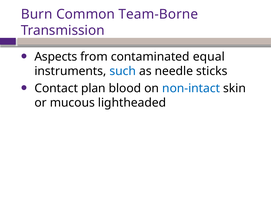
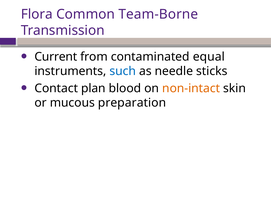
Burn: Burn -> Flora (37, 14)
Aspects: Aspects -> Current (56, 57)
non-intact colour: blue -> orange (191, 88)
lightheaded: lightheaded -> preparation (132, 103)
